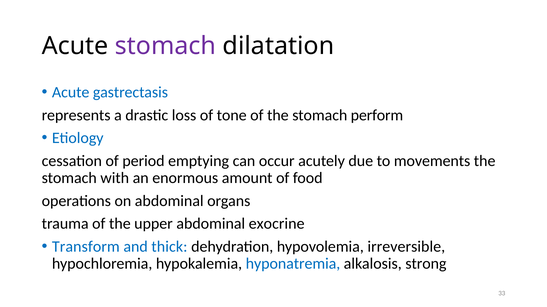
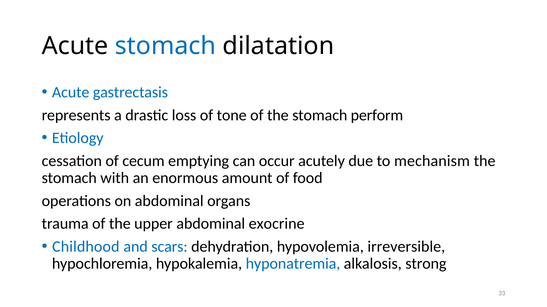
stomach colour: purple -> blue (166, 46)
period: period -> cecum (143, 161)
movements: movements -> mechanism (432, 161)
Transform: Transform -> Childhood (86, 247)
thick: thick -> scars (169, 247)
